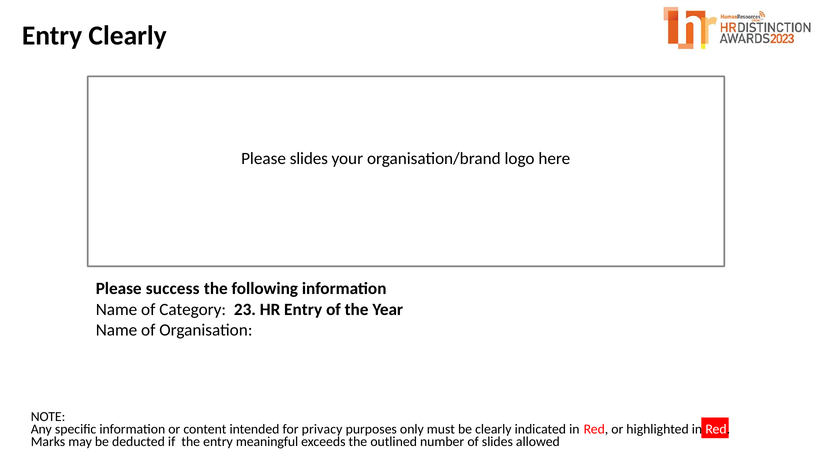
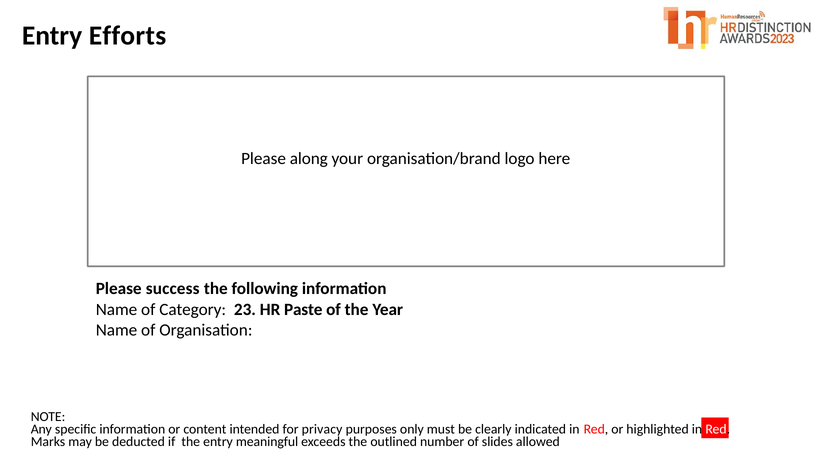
Entry Clearly: Clearly -> Efforts (127, 36)
Please slides: slides -> along (309, 159)
HR Entry: Entry -> Paste (303, 309)
